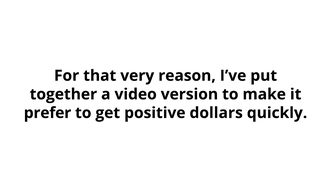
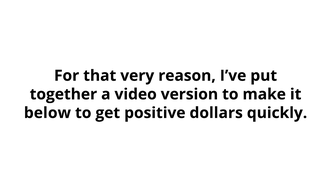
prefer: prefer -> below (47, 113)
